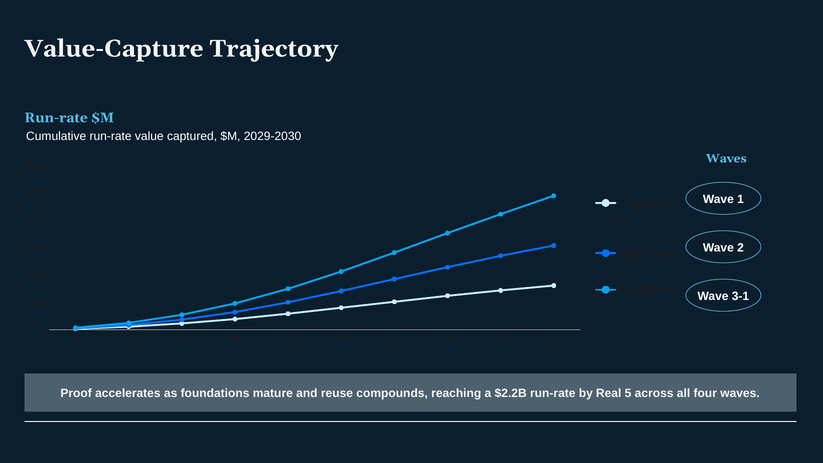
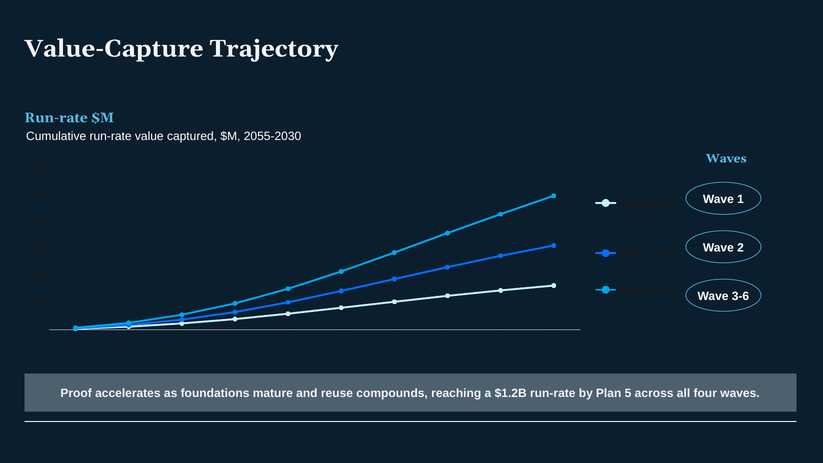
2029-2030: 2029-2030 -> 2055-2030 (273, 136)
3-1: 3-1 -> 3-6 (740, 296)
$2.2B: $2.2B -> $1.2B (511, 393)
Real: Real -> Plan (609, 393)
